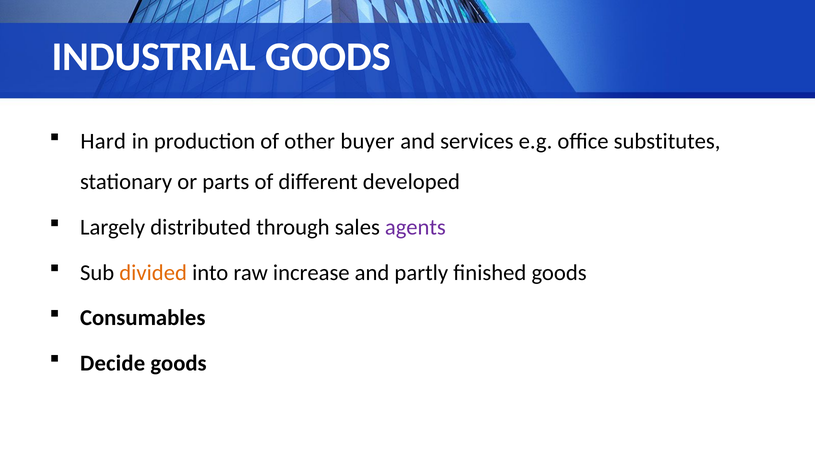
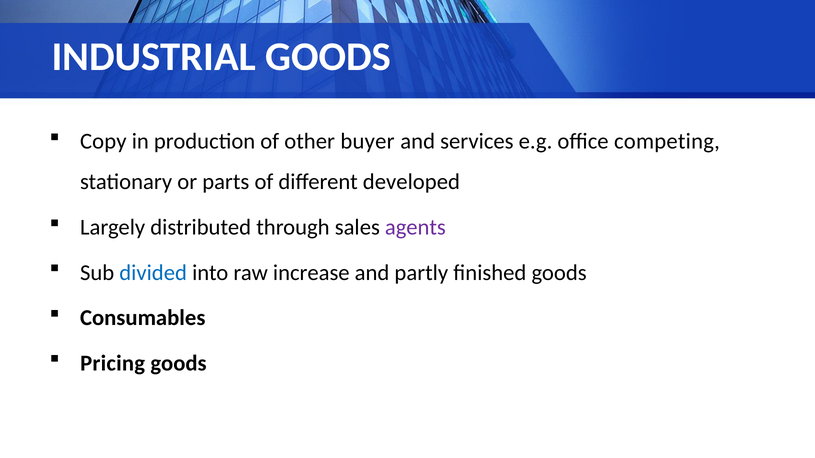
Hard: Hard -> Copy (103, 141)
substitutes: substitutes -> competing (667, 141)
divided colour: orange -> blue (153, 273)
Decide: Decide -> Pricing (113, 364)
